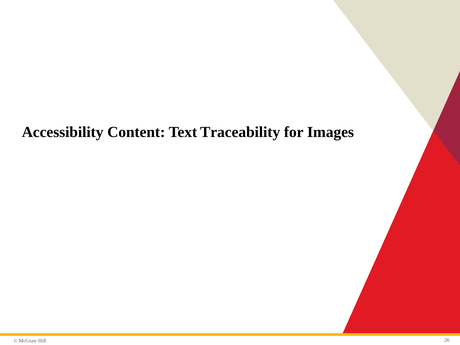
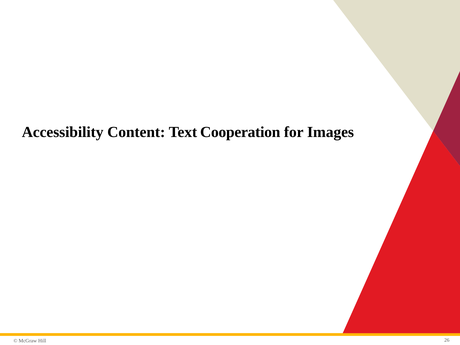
Traceability: Traceability -> Cooperation (240, 132)
